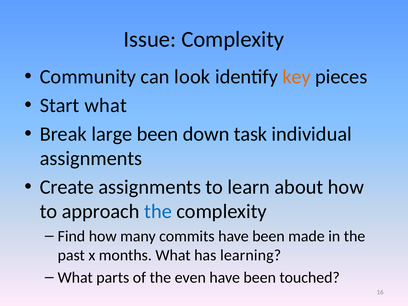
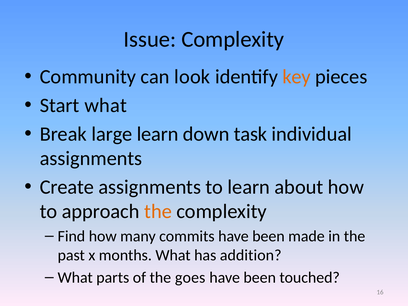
large been: been -> learn (158, 134)
the colour: blue -> orange (158, 212)
learning: learning -> addition (251, 255)
even: even -> goes (190, 277)
